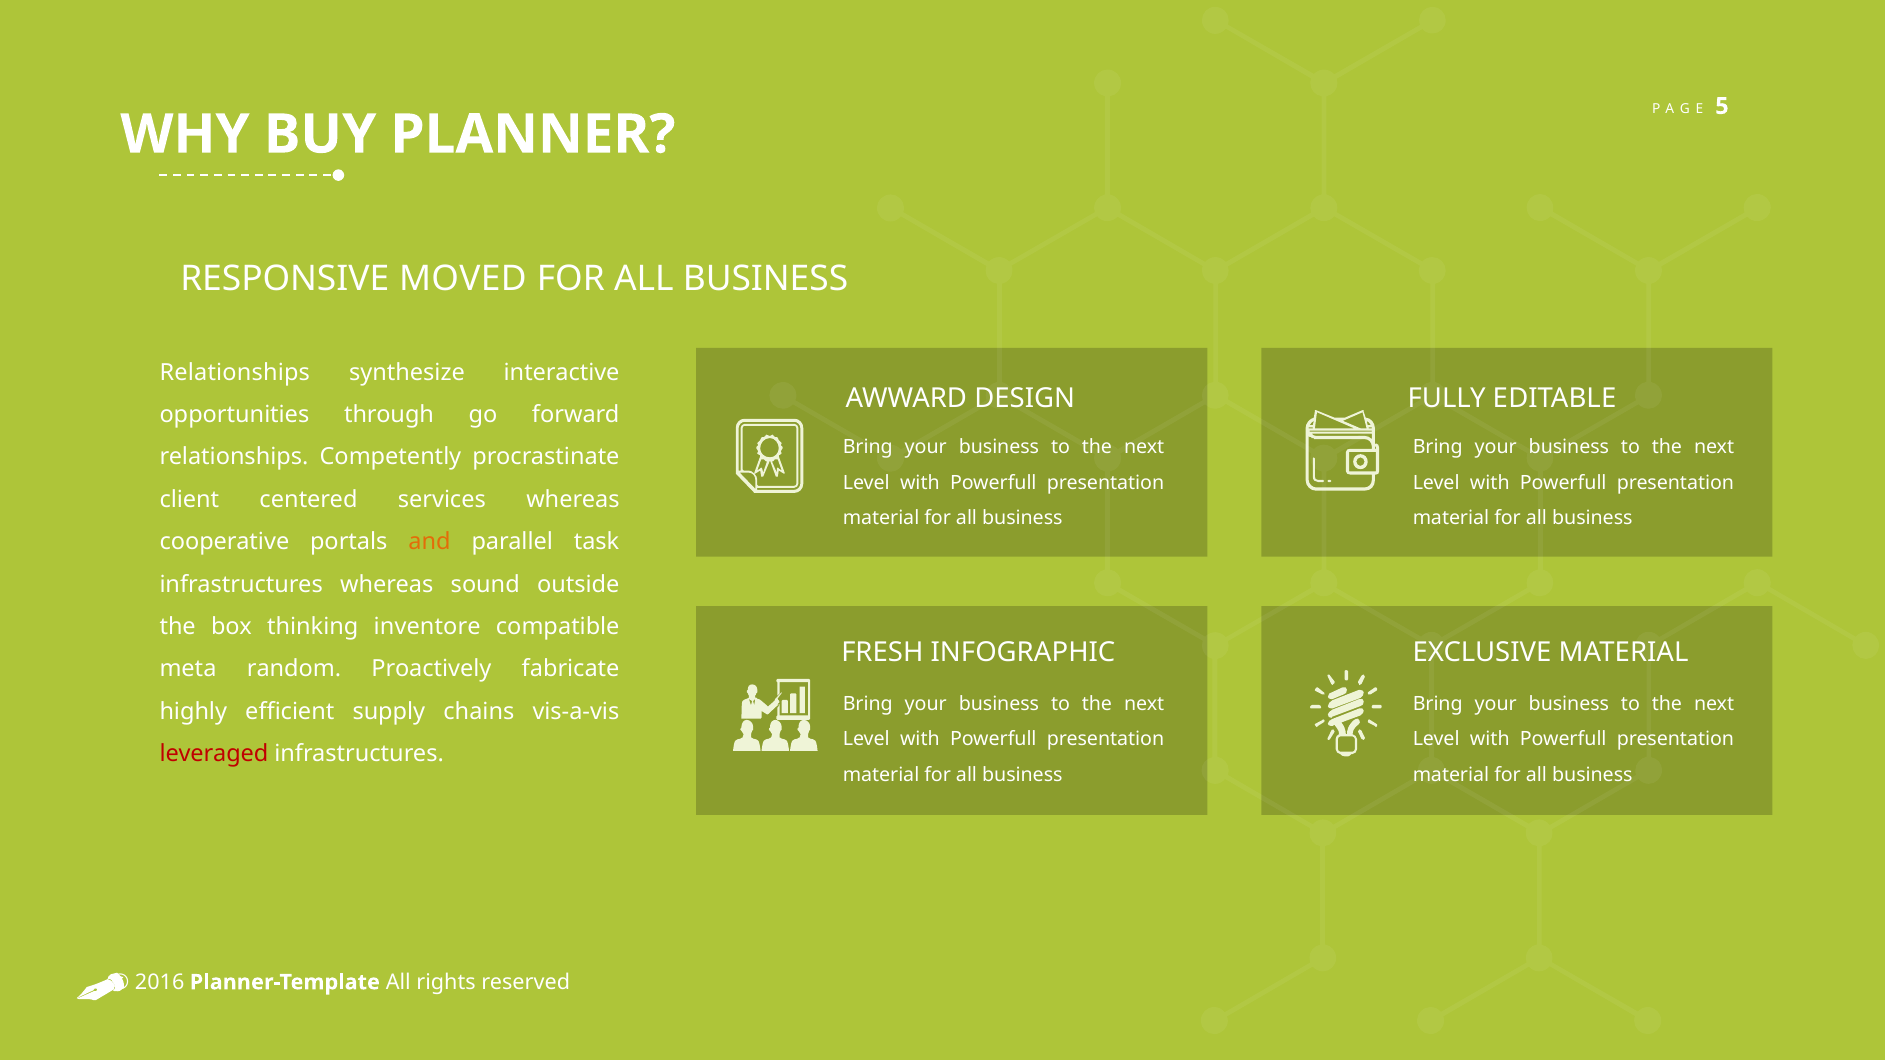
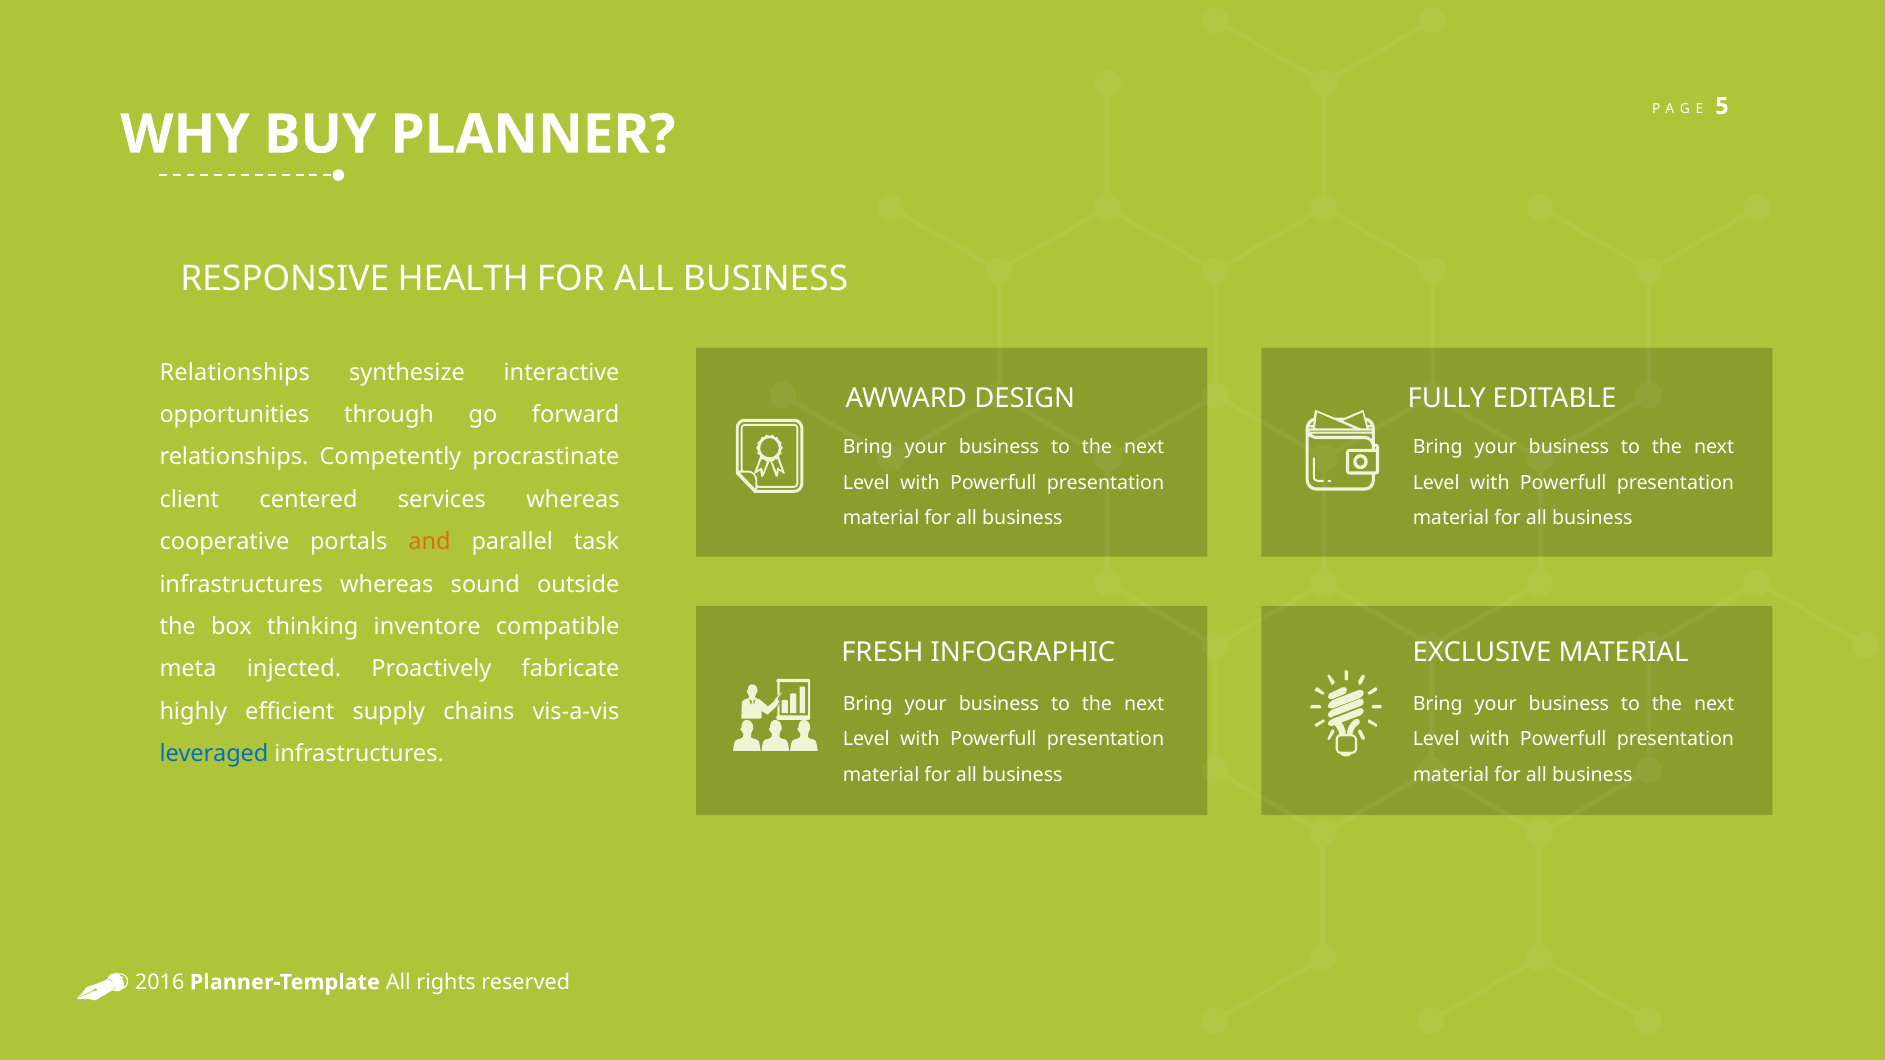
MOVED: MOVED -> HEALTH (463, 279)
random: random -> injected (294, 669)
leveraged colour: red -> blue (214, 754)
